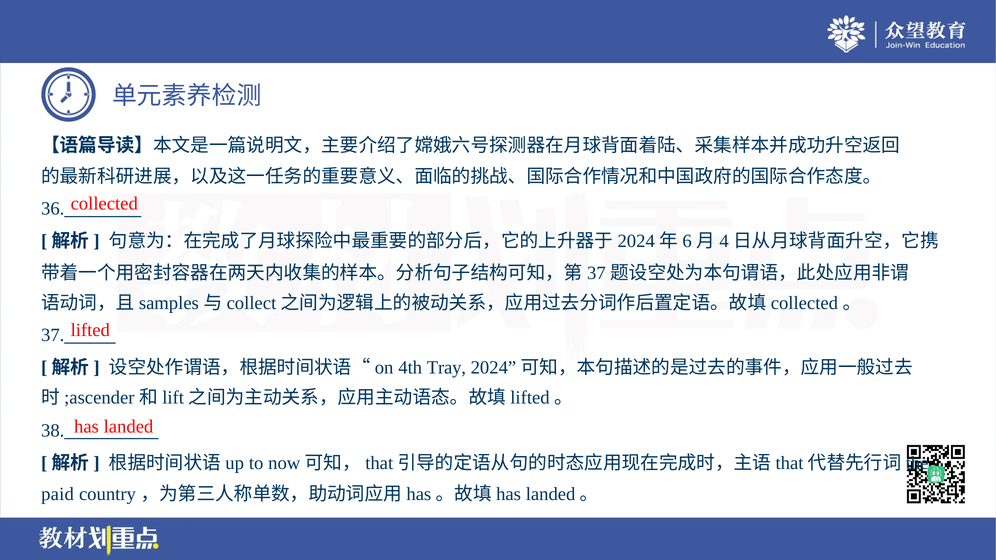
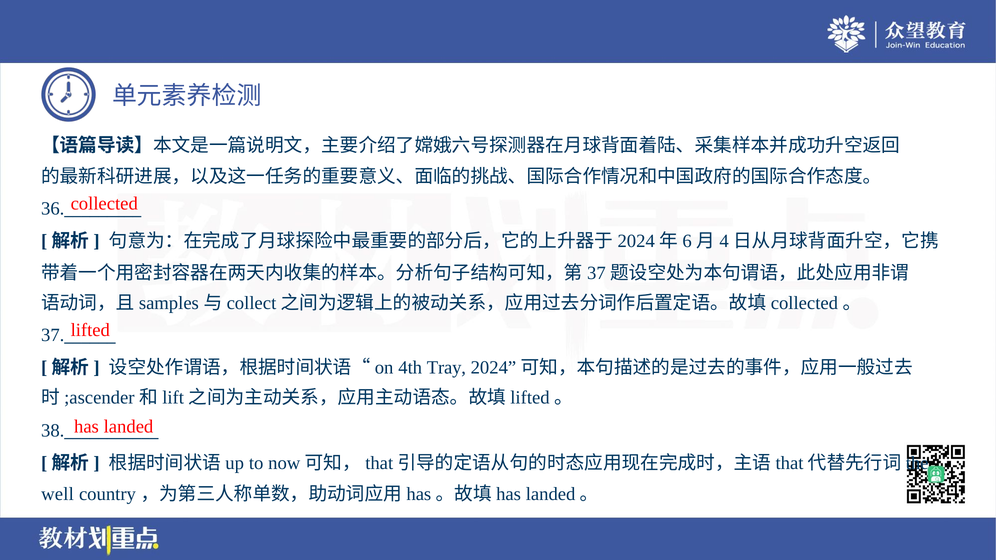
paid: paid -> well (58, 494)
